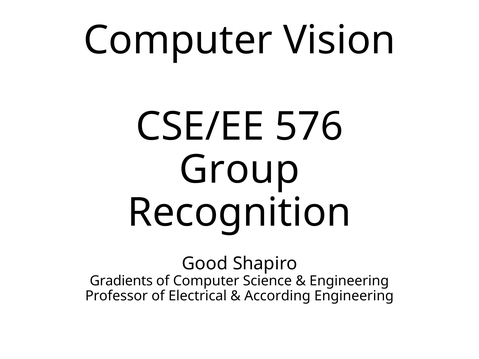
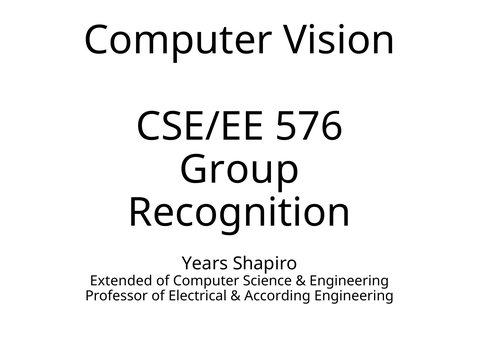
Good: Good -> Years (205, 264)
Gradients: Gradients -> Extended (121, 281)
